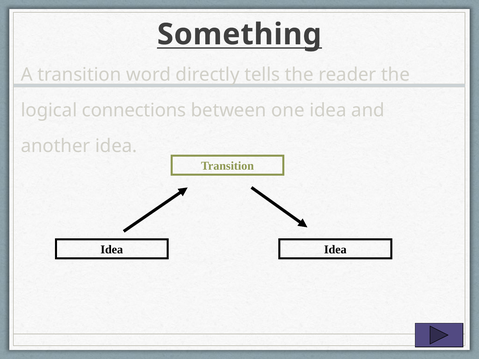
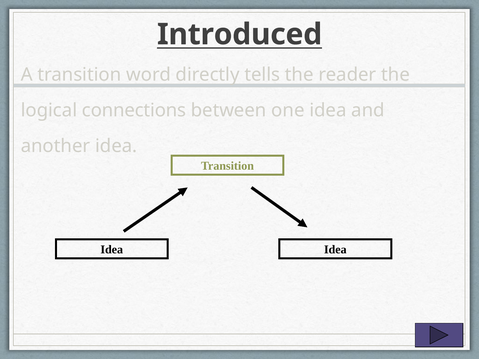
Something: Something -> Introduced (240, 34)
